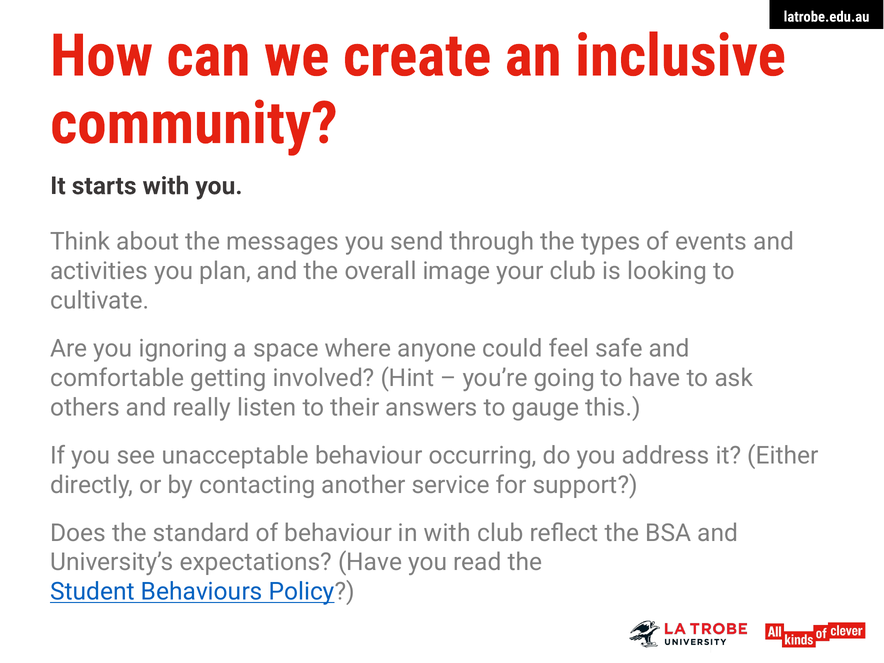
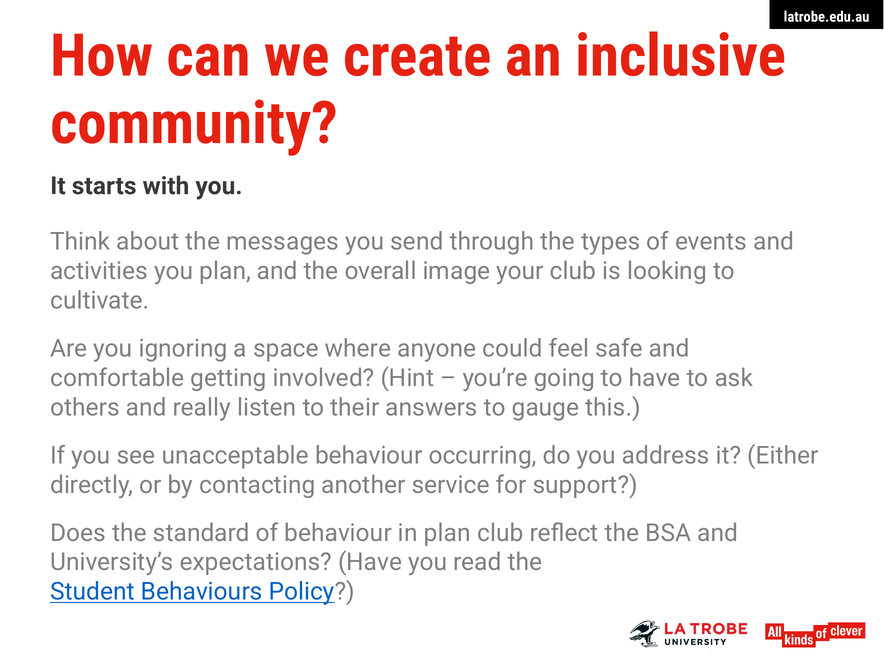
in with: with -> plan (447, 533)
